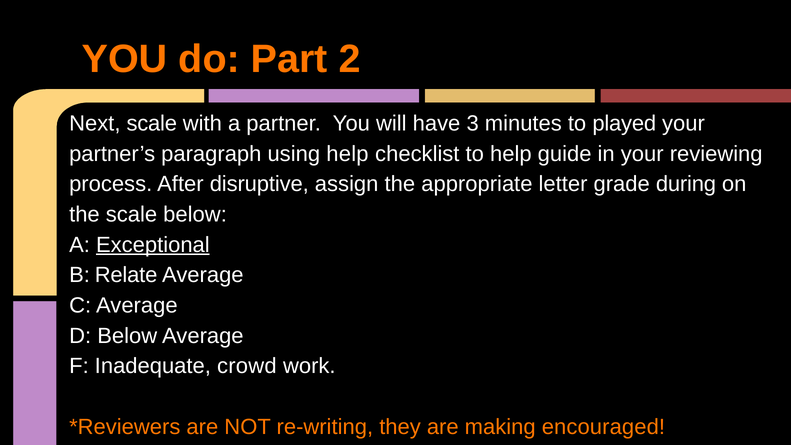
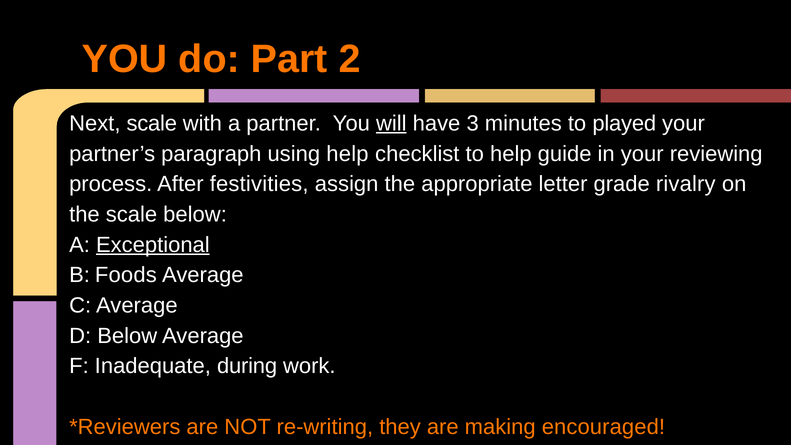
will underline: none -> present (391, 123)
disruptive: disruptive -> festivities (259, 184)
during: during -> rivalry (686, 184)
Relate: Relate -> Foods (126, 275)
crowd: crowd -> during (247, 366)
